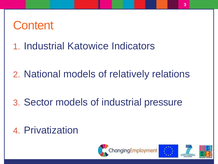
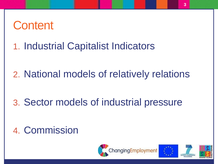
Katowice: Katowice -> Capitalist (88, 46)
Privatization: Privatization -> Commission (51, 130)
